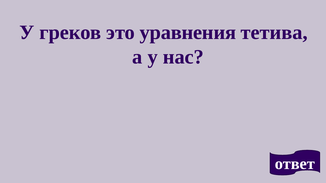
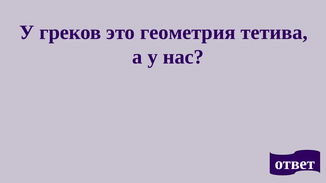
уравнения: уравнения -> геометрия (188, 32)
